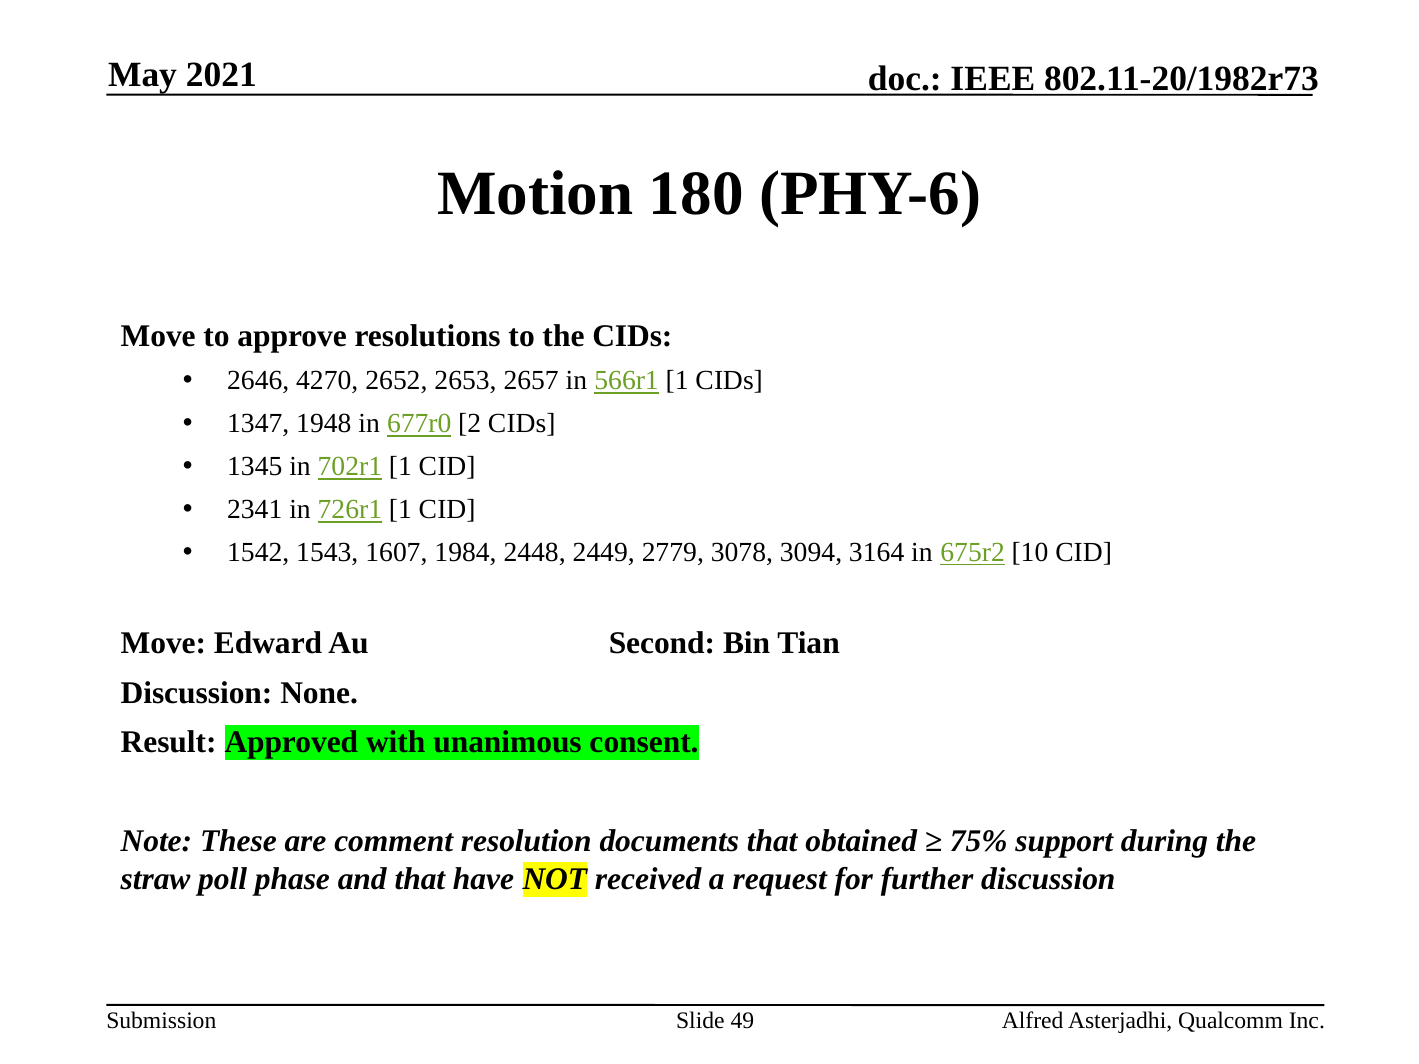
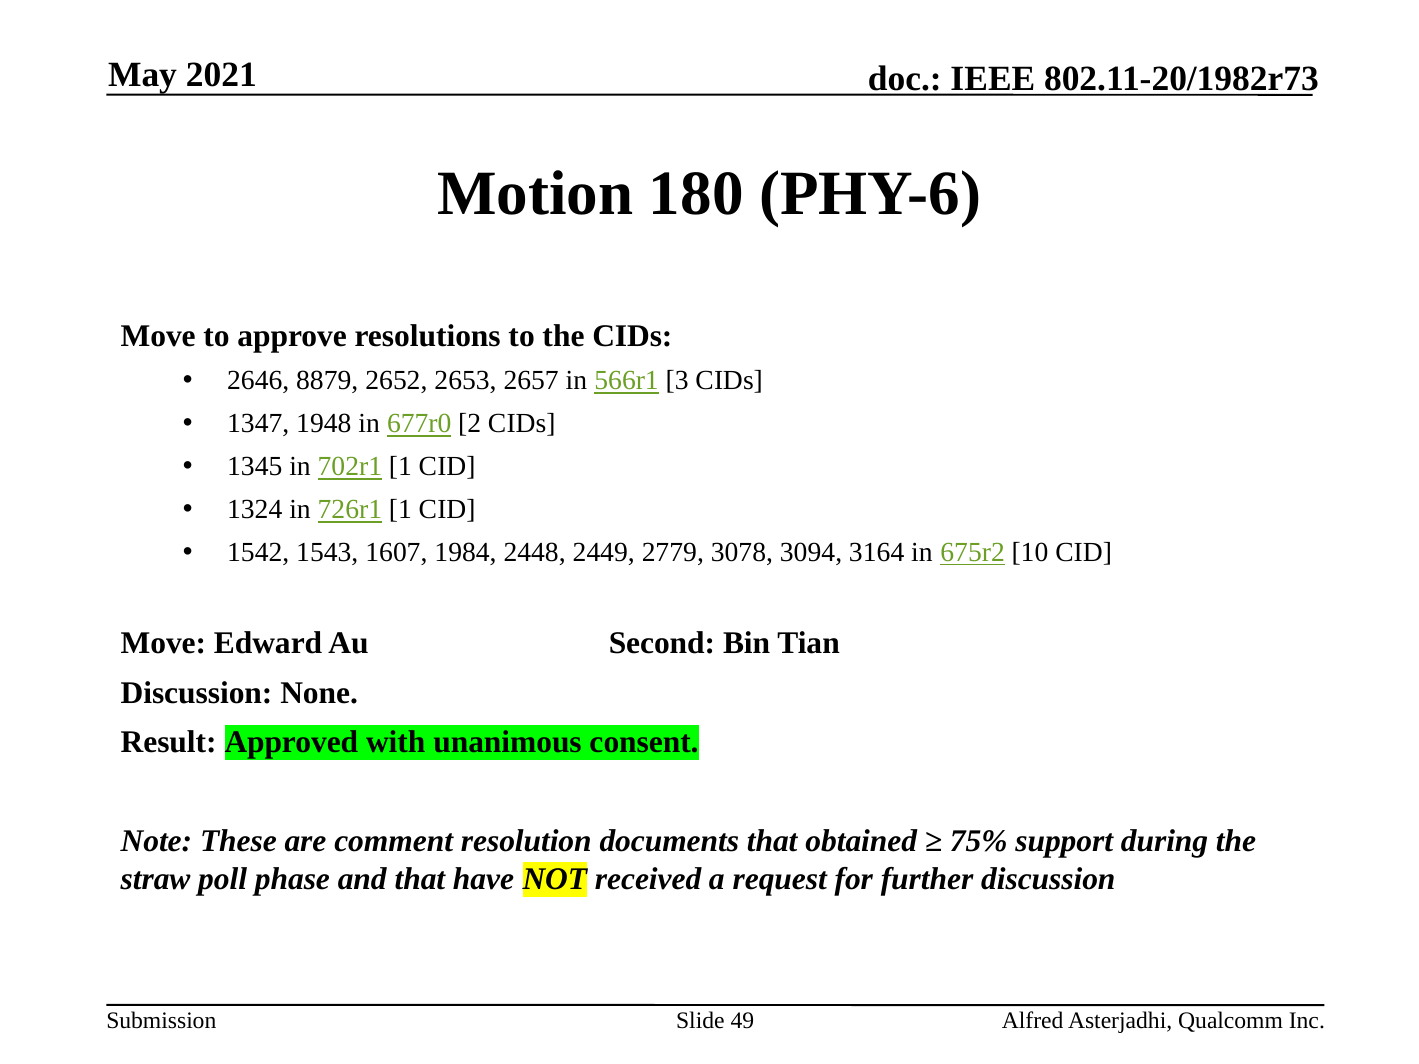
4270: 4270 -> 8879 (327, 381)
566r1 1: 1 -> 3 (677, 381)
2341: 2341 -> 1324 (255, 510)
